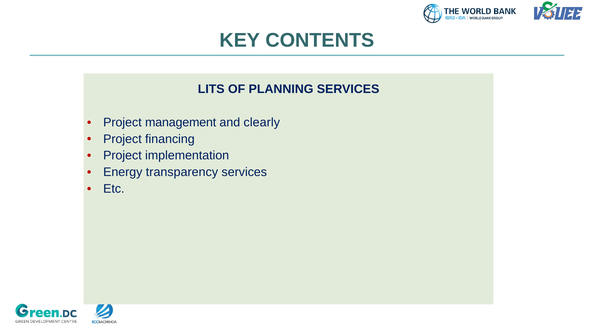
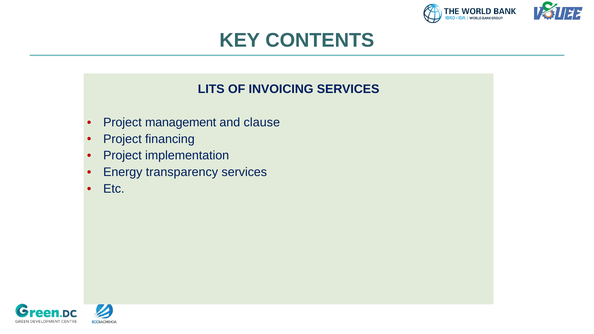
PLANNING: PLANNING -> INVOICING (281, 89)
clearly: clearly -> clause (262, 122)
